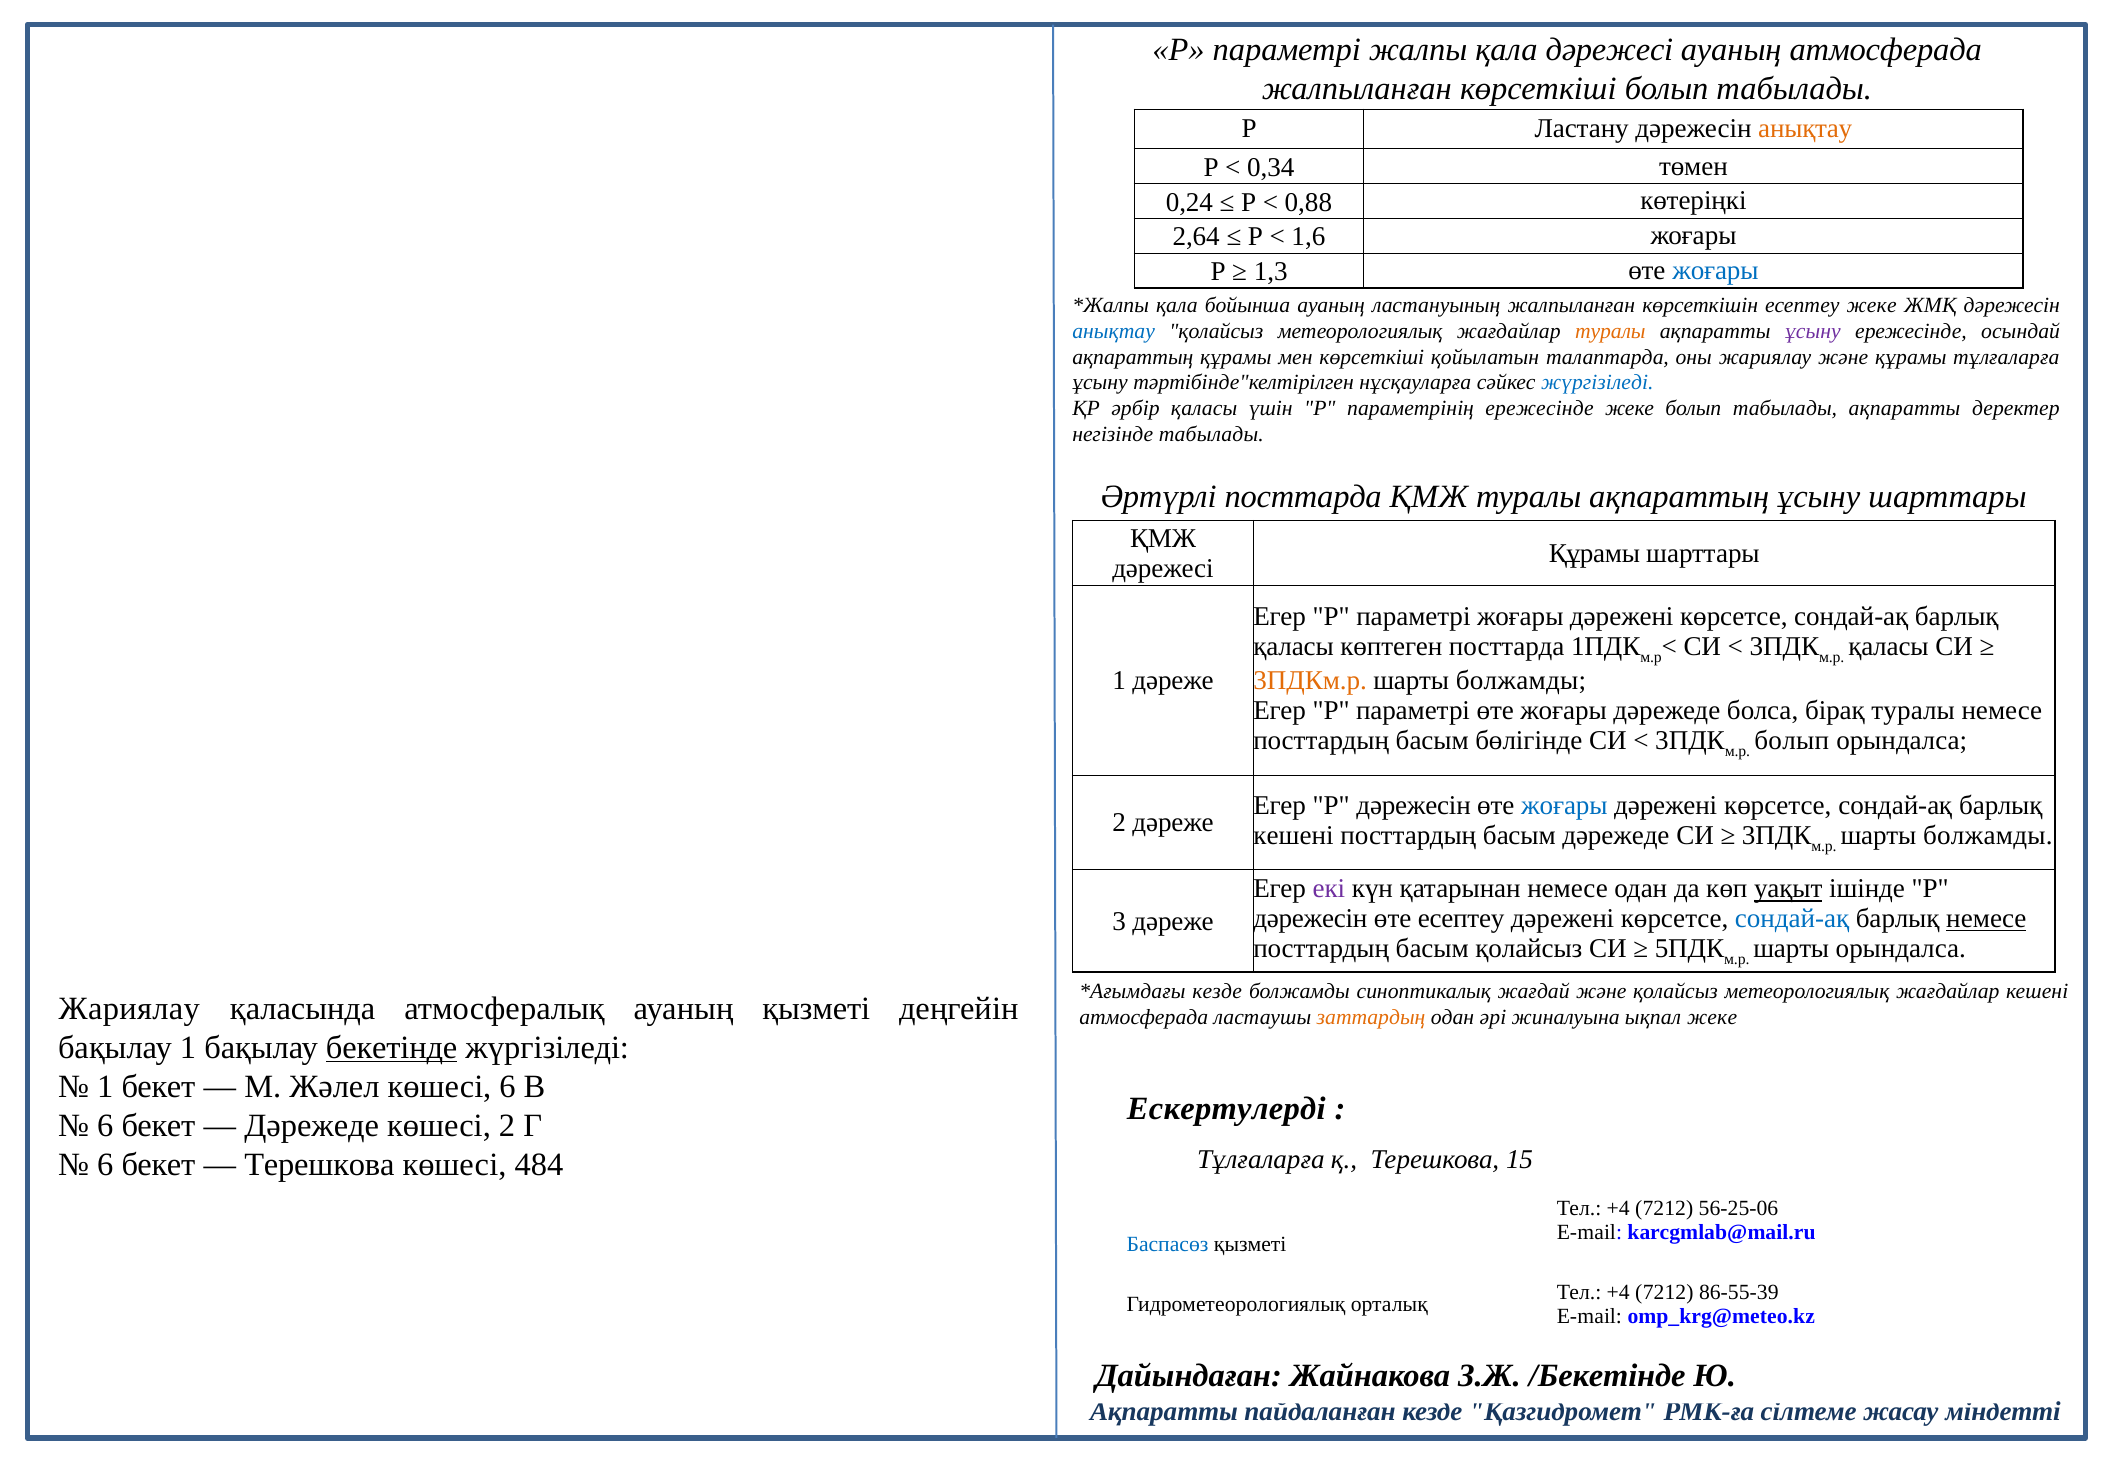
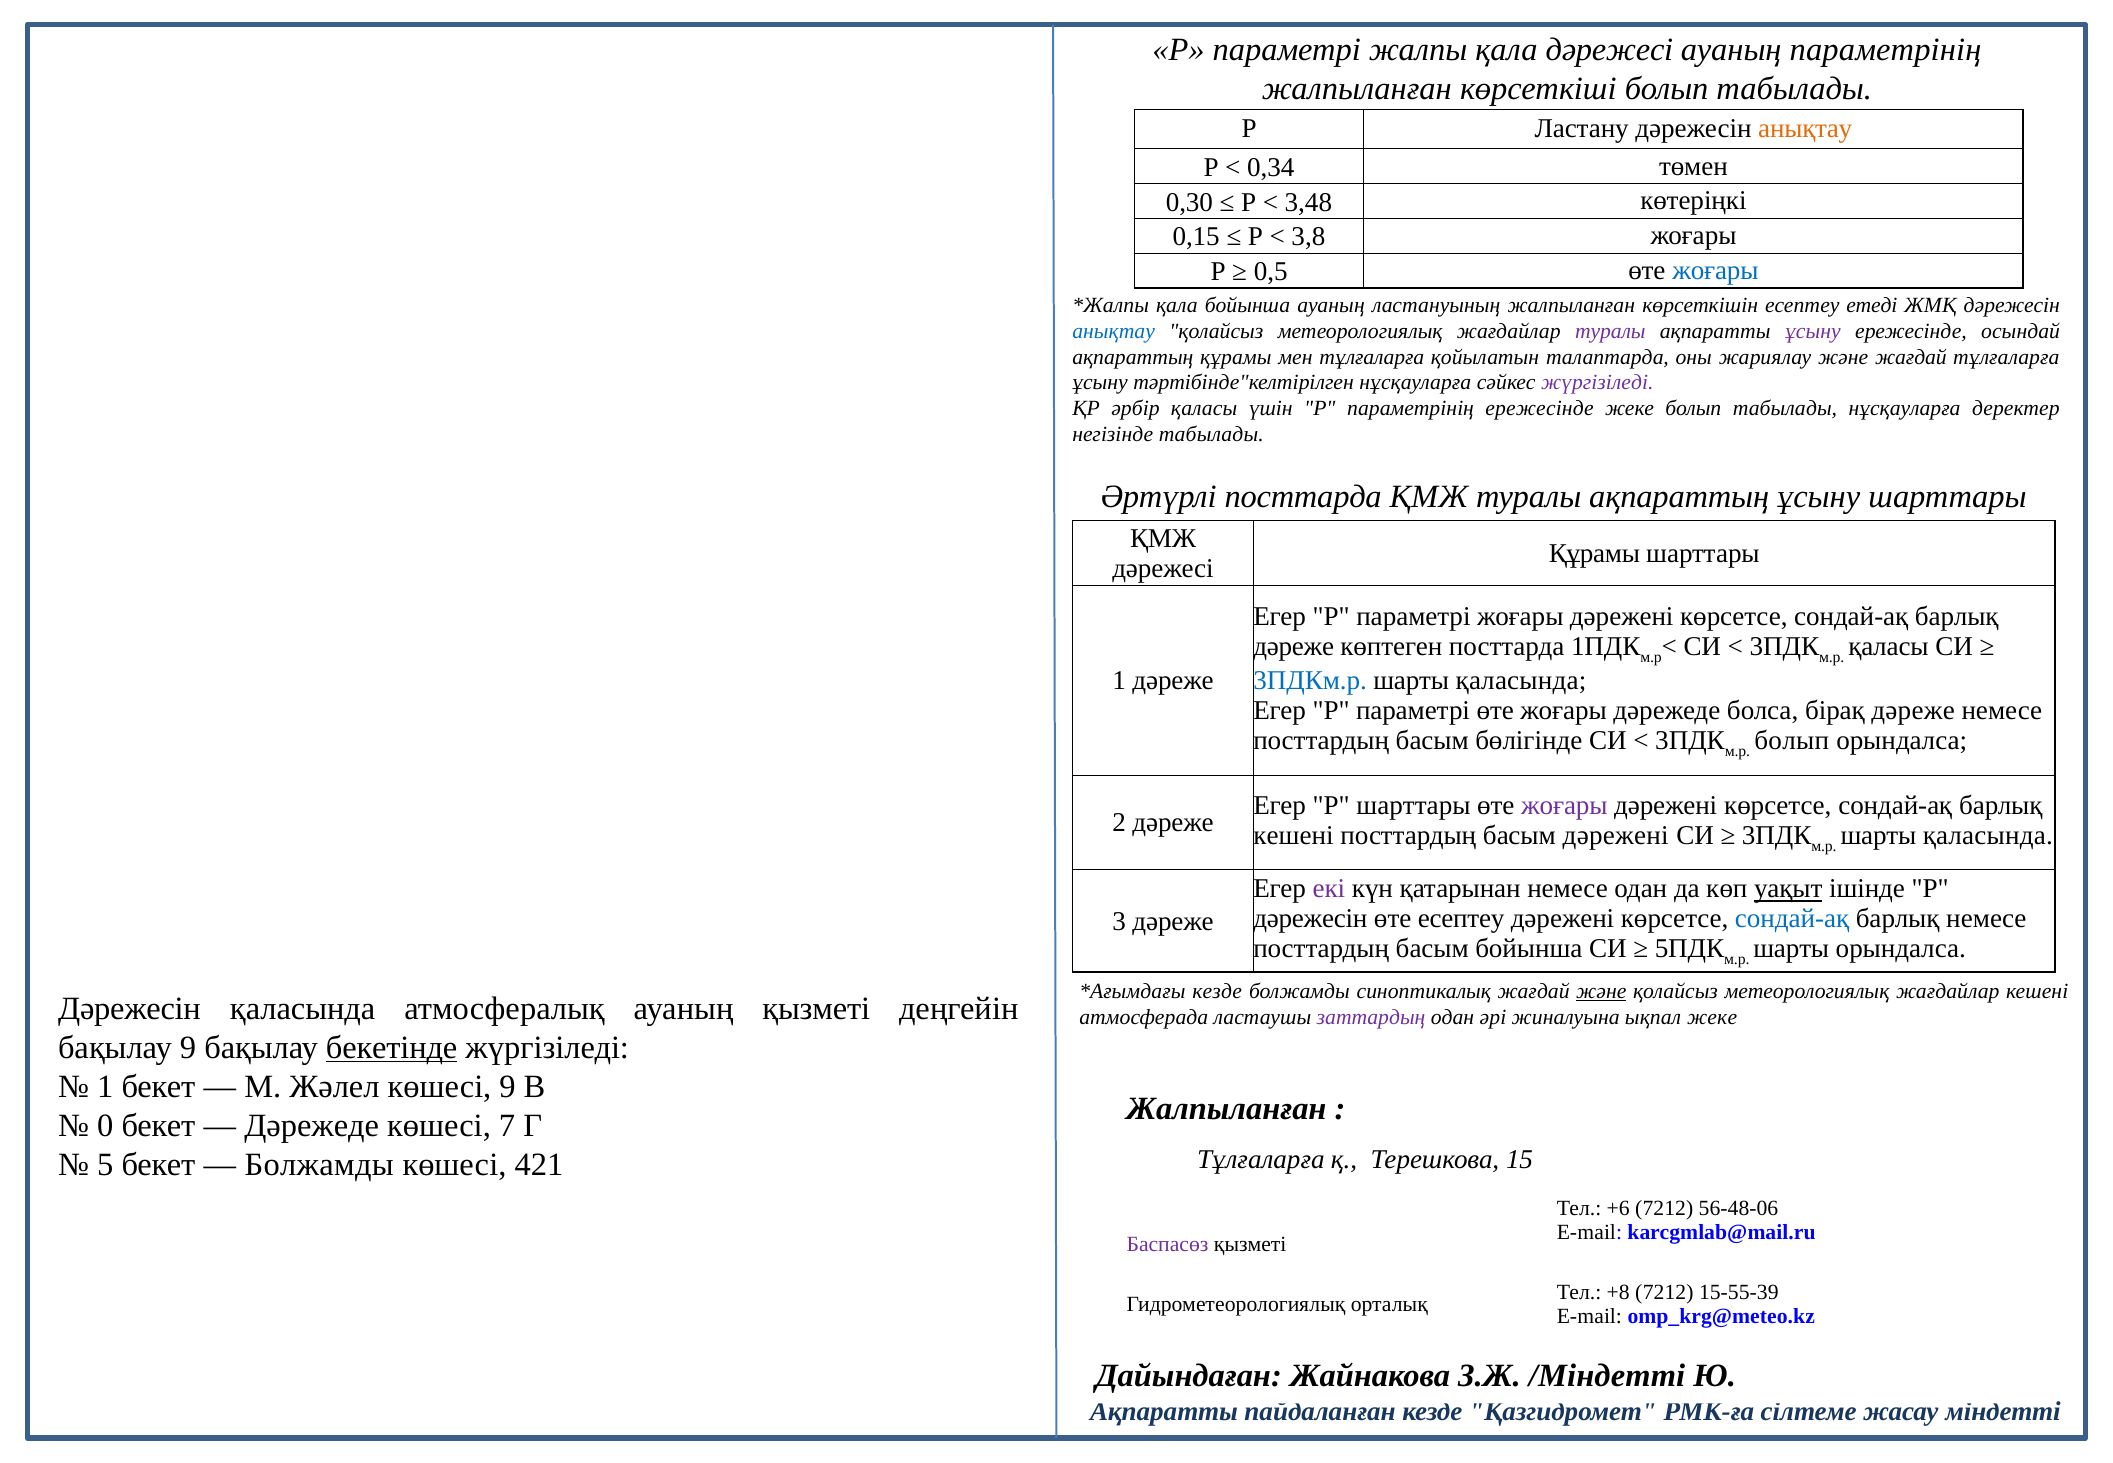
ауаның атмосферада: атмосферада -> параметрінің (1886, 50)
0,24: 0,24 -> 0,30 (1189, 202)
0,88: 0,88 -> 3,48 (1308, 202)
2,64: 2,64 -> 0,15 (1196, 237)
1,6: 1,6 -> 3,8 (1308, 237)
1,3: 1,3 -> 0,5 (1271, 272)
есептеу жеке: жеке -> етеді (1872, 305)
туралы colour: orange -> purple (1610, 331)
мен көрсеткіші: көрсеткіші -> тұлғаларға (1372, 357)
және құрамы: құрамы -> жағдай (1911, 357)
жүргізіледі colour: blue -> purple (1597, 383)
табылады ақпаратты: ақпаратты -> нұсқауларға (1905, 409)
қаласы: қаласы -> дәреже (1294, 646)
3ПДКм.р colour: orange -> blue (1310, 680)
болжамды: болжамды -> қаласында (1521, 680)
бірақ туралы: туралы -> дәреже (1913, 710)
Егер Р дәрежесін: дәрежесін -> шарттары (1413, 805)
жоғары colour: blue -> purple (1564, 805)
басым дәрежеде: дәрежеде -> дәрежені (1616, 835)
болжамды: болжамды -> қаласында (1988, 835)
немесе underline: present -> none (1986, 919)
басым қолайсыз: қолайсыз -> бойынша (1529, 949)
және underline: none -> present (1601, 991)
Жариялау: Жариялау -> Дәрежесін (130, 1008)
заттардың colour: orange -> purple (1371, 1017)
бақылау 1: 1 -> 9 (188, 1047)
көшесі 6: 6 -> 9 (507, 1086)
Ескертулерді: Ескертулерді -> Жалпыланған (1226, 1108)
6: 6 -> 0 (105, 1125)
көшесі 2: 2 -> 7 (507, 1125)
6: 6 -> 5 (105, 1164)
Терешкова: Терешкова -> Болжамды (319, 1164)
484: 484 -> 421 (539, 1164)
+4: +4 -> +6 (1618, 1208)
56-25-06: 56-25-06 -> 56-48-06 (1738, 1208)
Баспасөз colour: blue -> purple (1168, 1244)
+4: +4 -> +8 (1618, 1292)
86-55-39: 86-55-39 -> 15-55-39 (1739, 1292)
/Бекетінде: /Бекетінде -> /Міндетті (1607, 1375)
